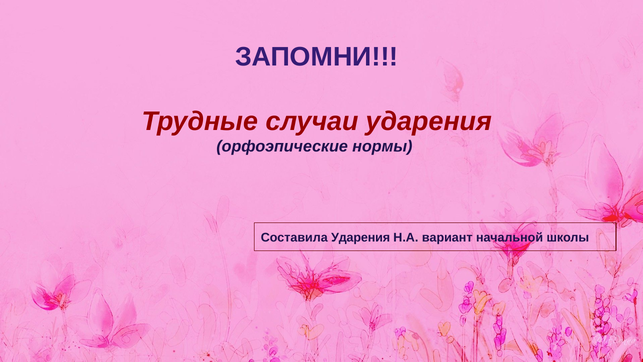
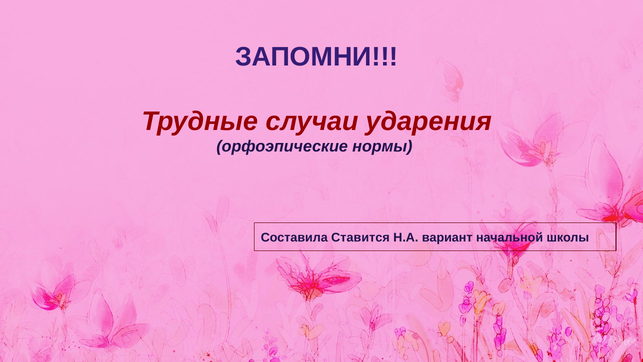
Составила Ударения: Ударения -> Ставится (360, 237)
